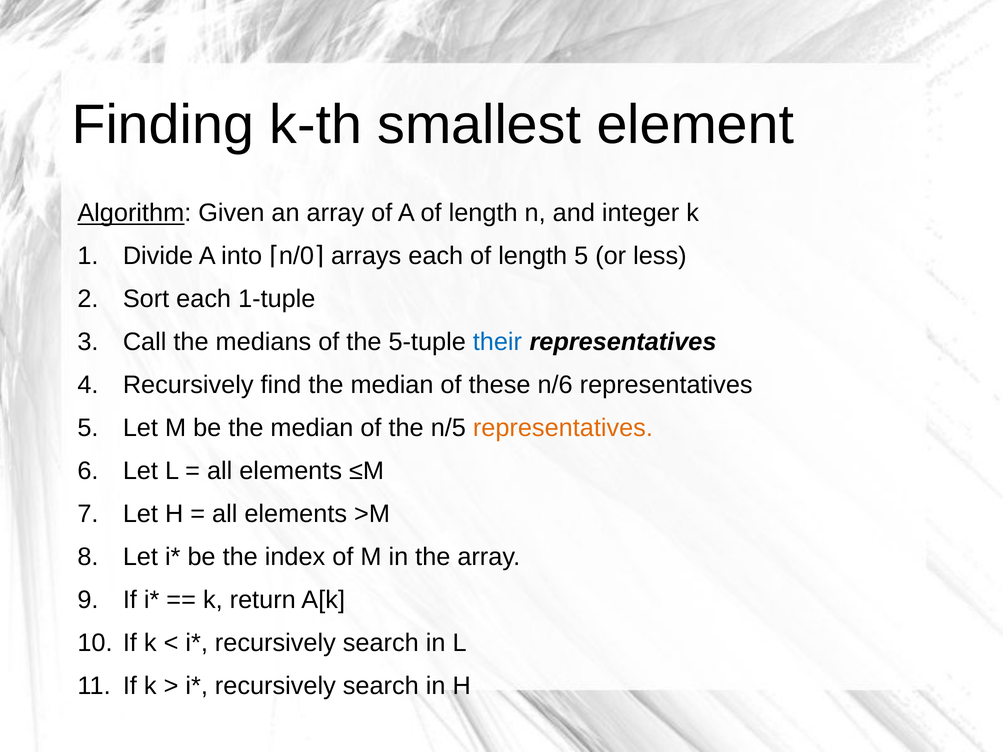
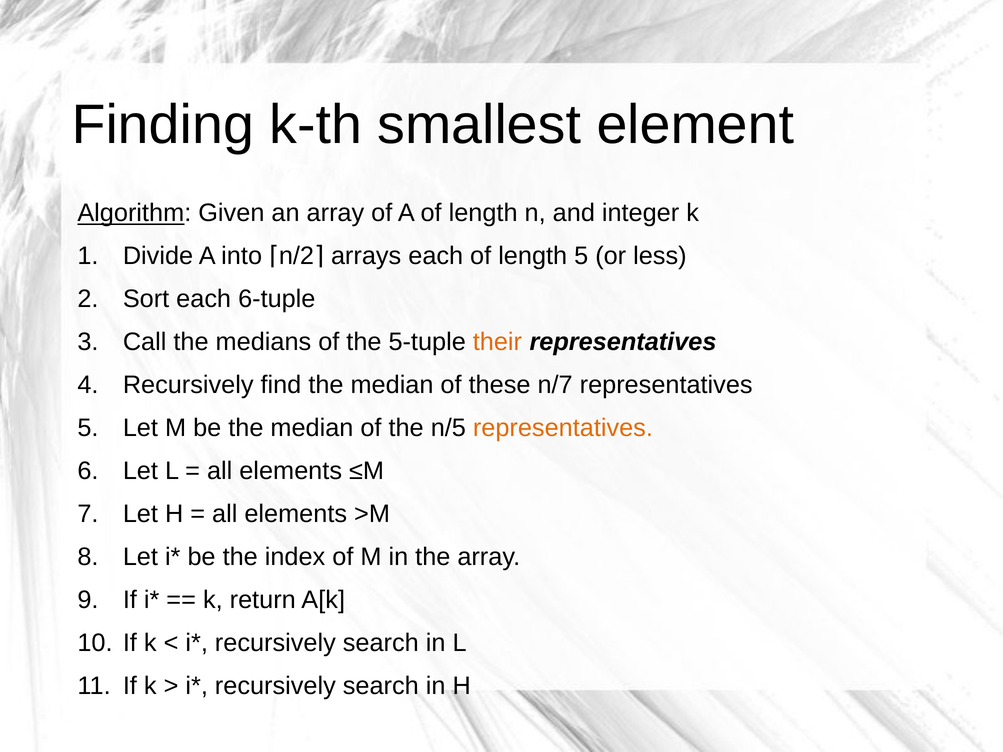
n/0: n/0 -> n/2 (296, 256)
1-tuple: 1-tuple -> 6-tuple (277, 299)
their colour: blue -> orange (497, 342)
n/6: n/6 -> n/7 (555, 385)
